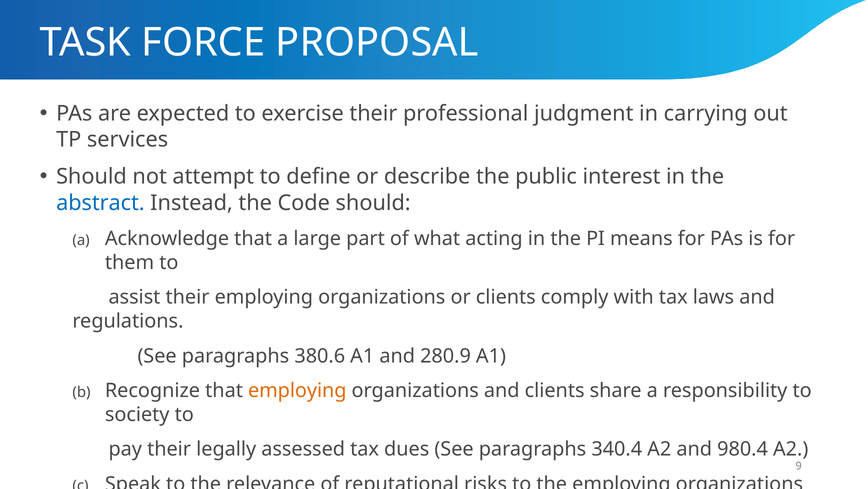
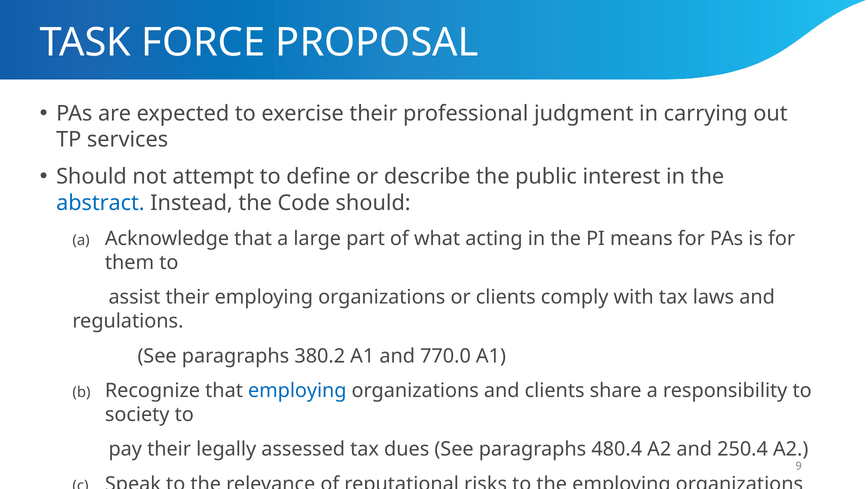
380.6: 380.6 -> 380.2 (320, 355)
280.9: 280.9 -> 770.0 (446, 355)
employing colour: orange -> blue (297, 390)
340.4: 340.4 -> 480.4 (617, 449)
980.4: 980.4 -> 250.4 (743, 449)
